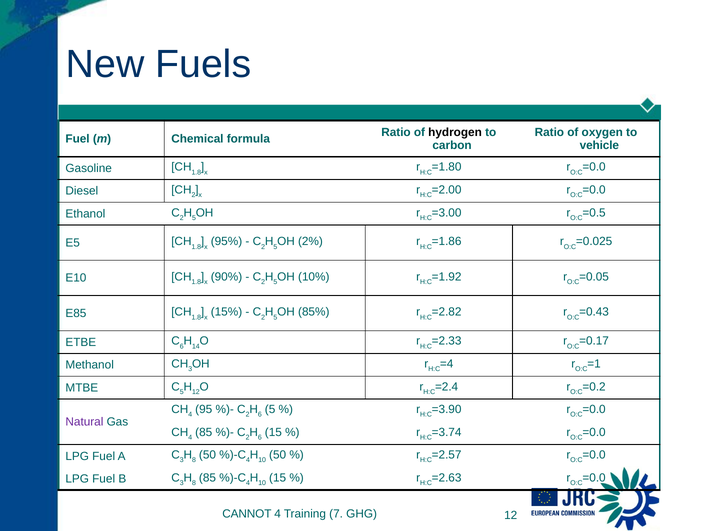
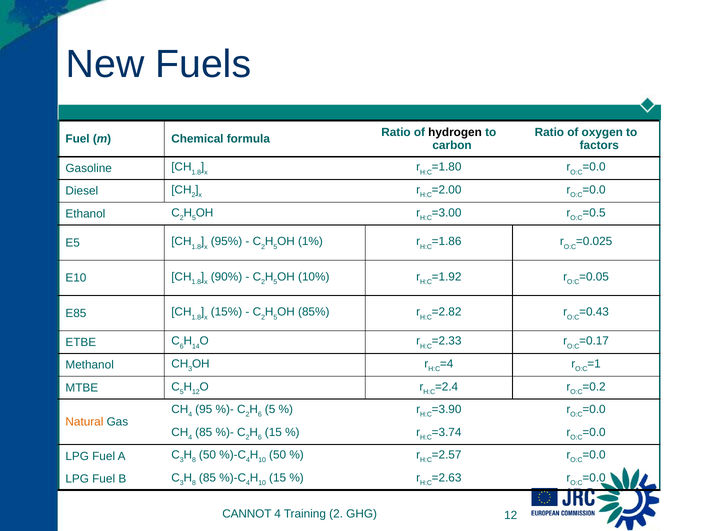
vehicle: vehicle -> factors (599, 145)
2%: 2% -> 1% (310, 241)
Natural colour: purple -> orange (84, 421)
Training 7: 7 -> 2 (336, 513)
